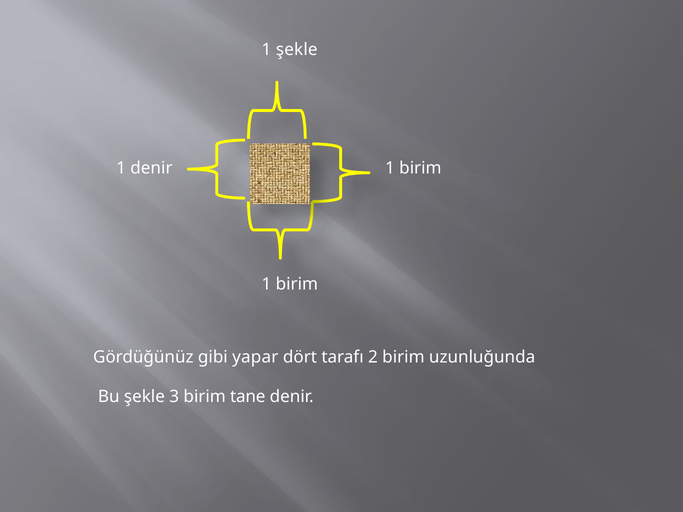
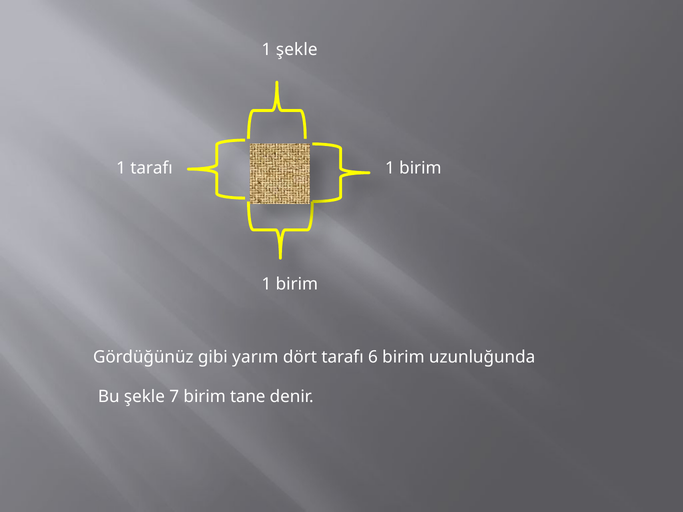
1 denir: denir -> tarafı (151, 168)
yapar: yapar -> yarım (255, 357)
2: 2 -> 6 (373, 357)
3: 3 -> 7 (174, 397)
